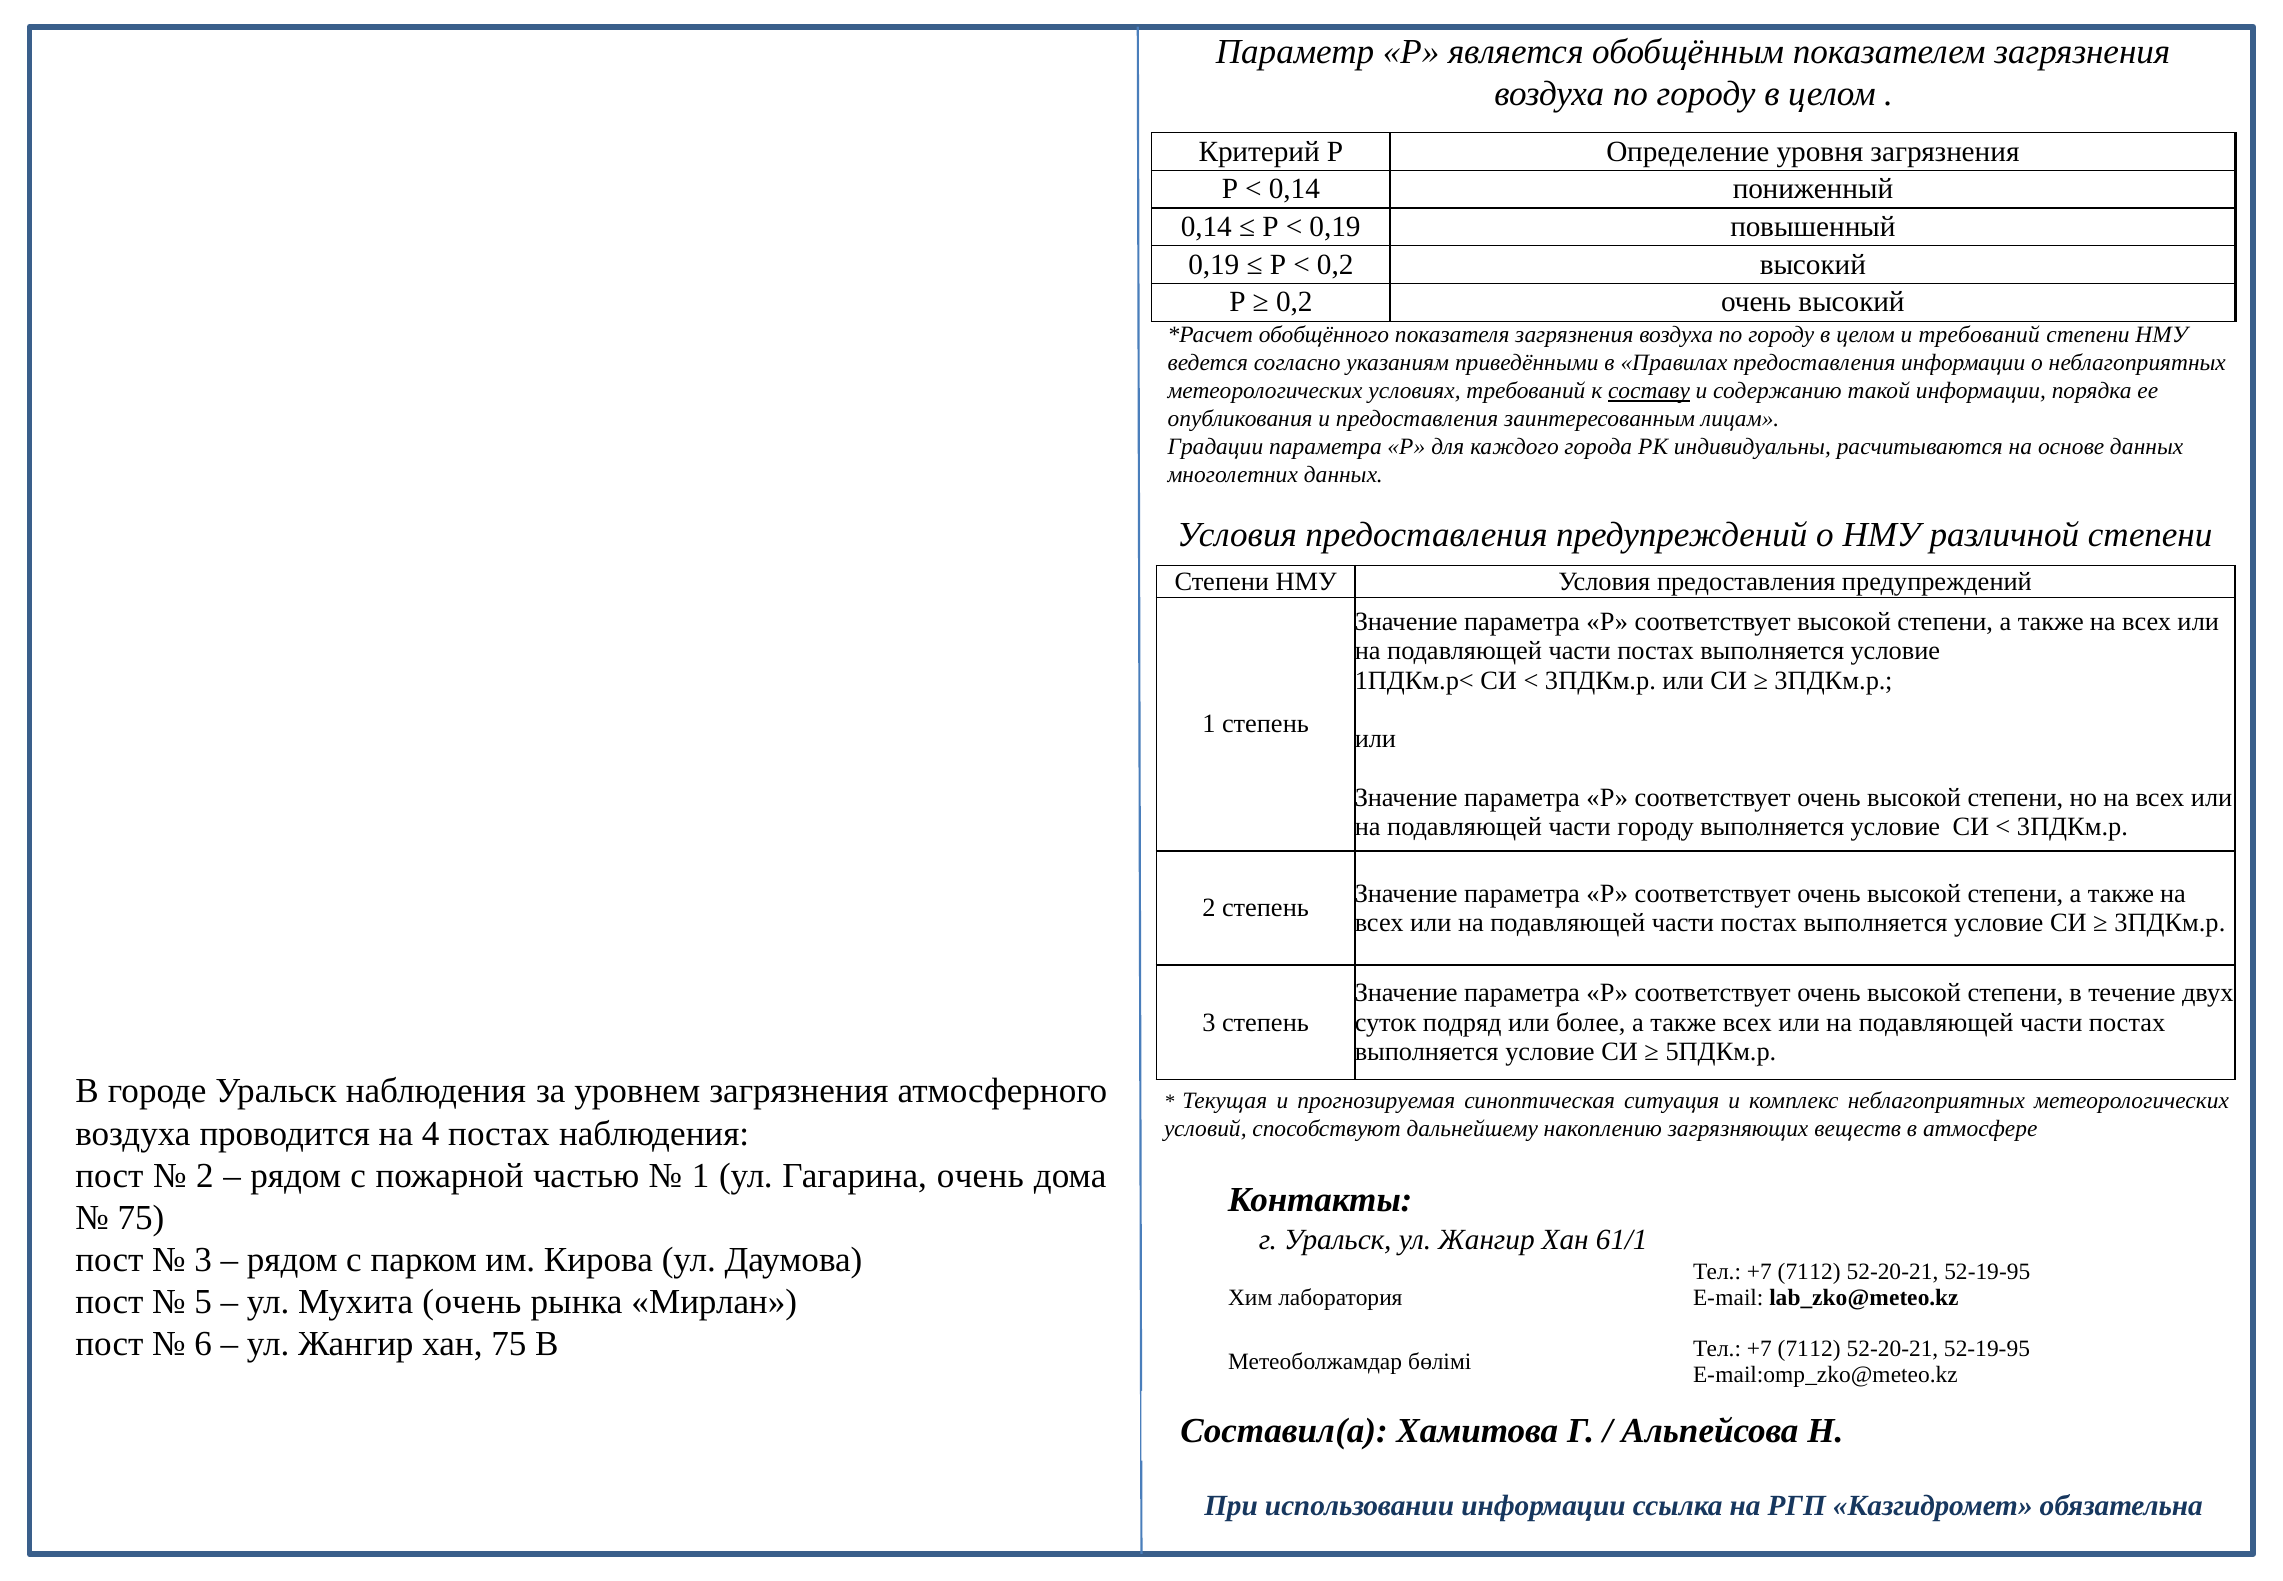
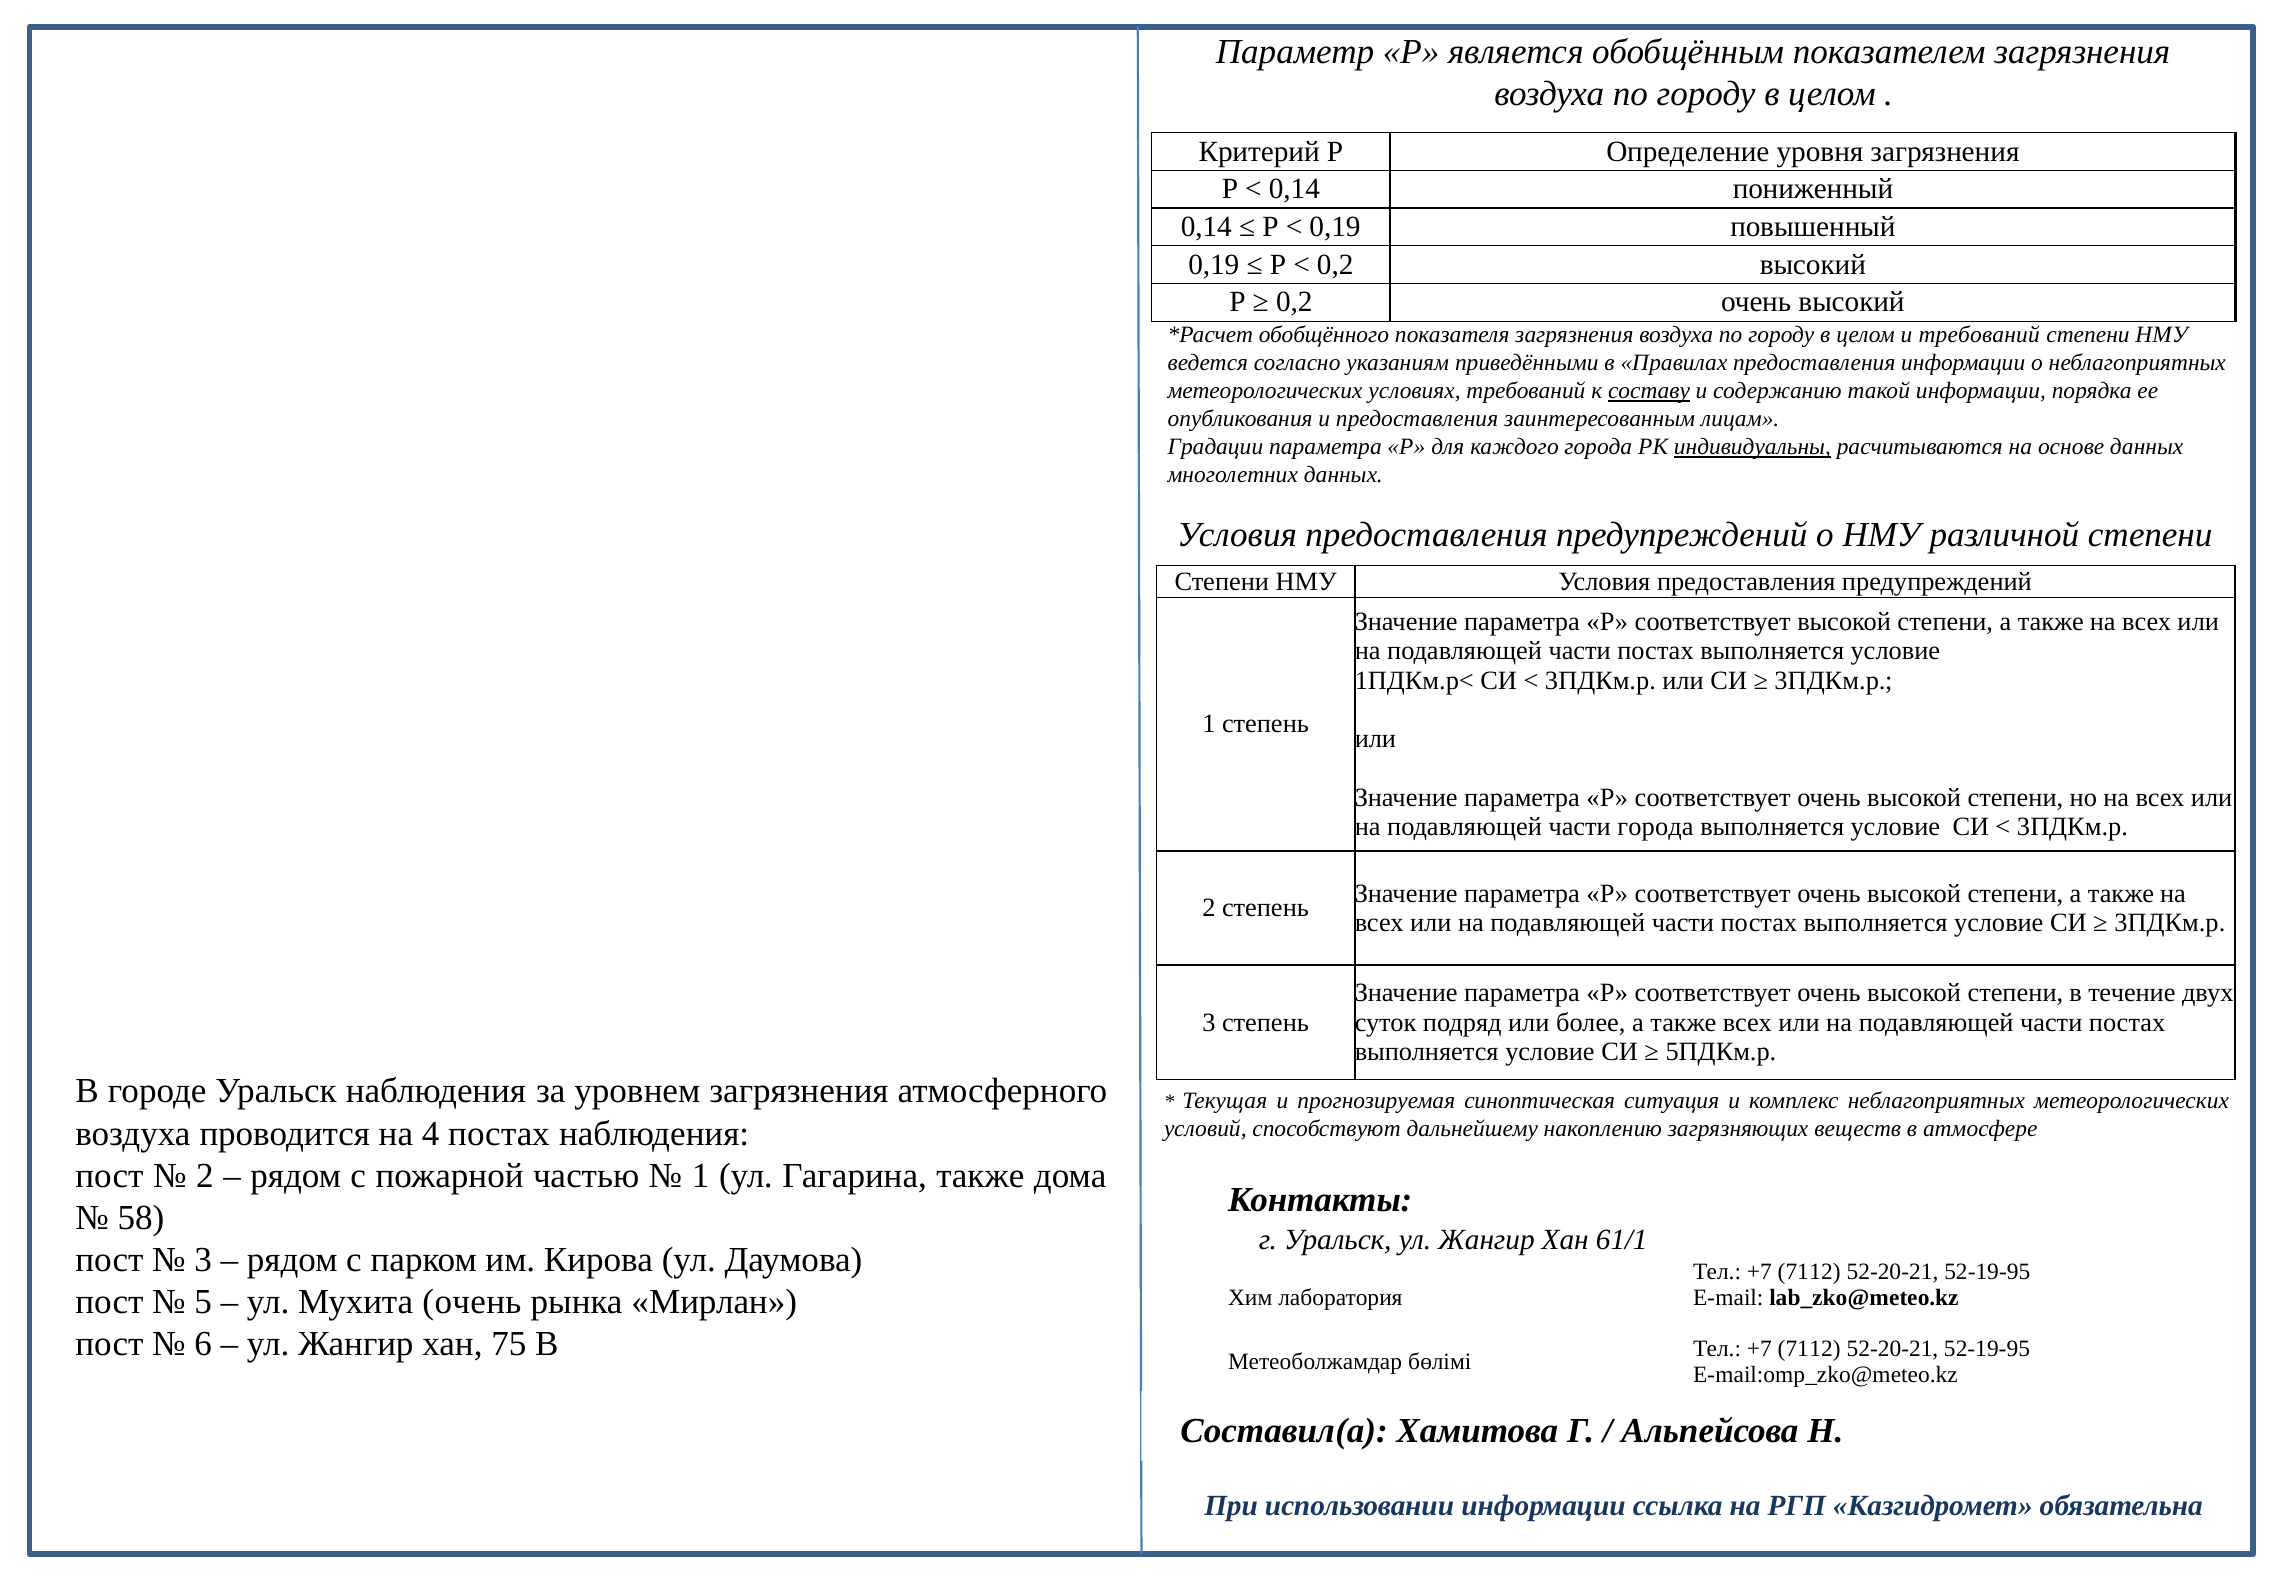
индивидуальны underline: none -> present (1752, 447)
части городу: городу -> города (1655, 826)
Гагарина очень: очень -> также (980, 1175)
75: 75 -> 58 (141, 1217)
